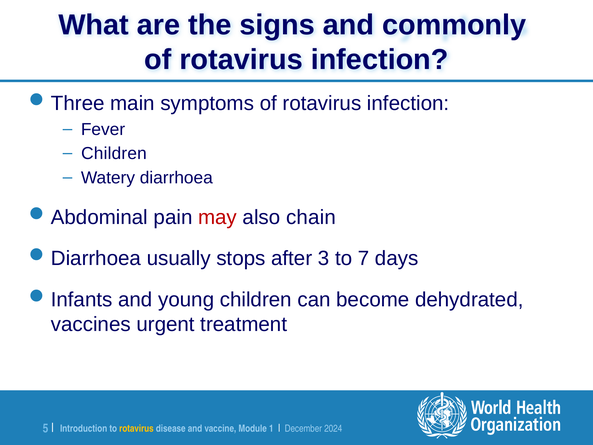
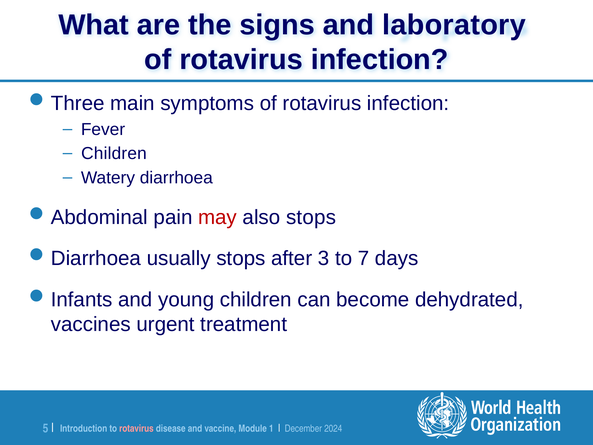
commonly: commonly -> laboratory (454, 25)
also chain: chain -> stops (311, 217)
rotavirus colour: yellow -> pink (136, 428)
